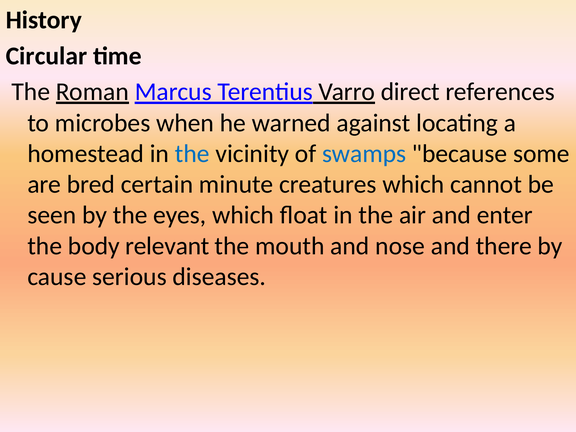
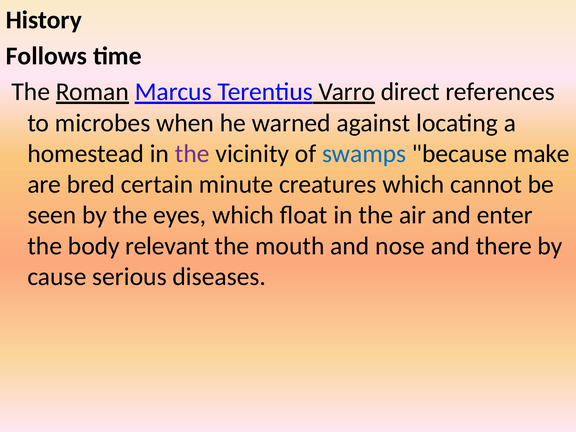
Circular: Circular -> Follows (46, 56)
the colour: blue -> purple (192, 154)
some: some -> make (541, 154)
